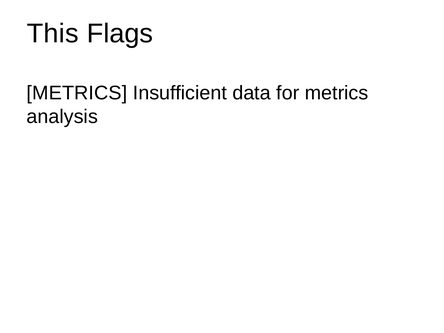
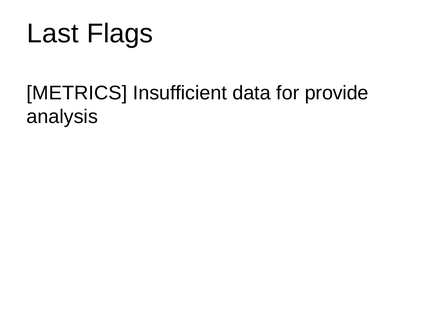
This: This -> Last (53, 34)
for metrics: metrics -> provide (337, 93)
